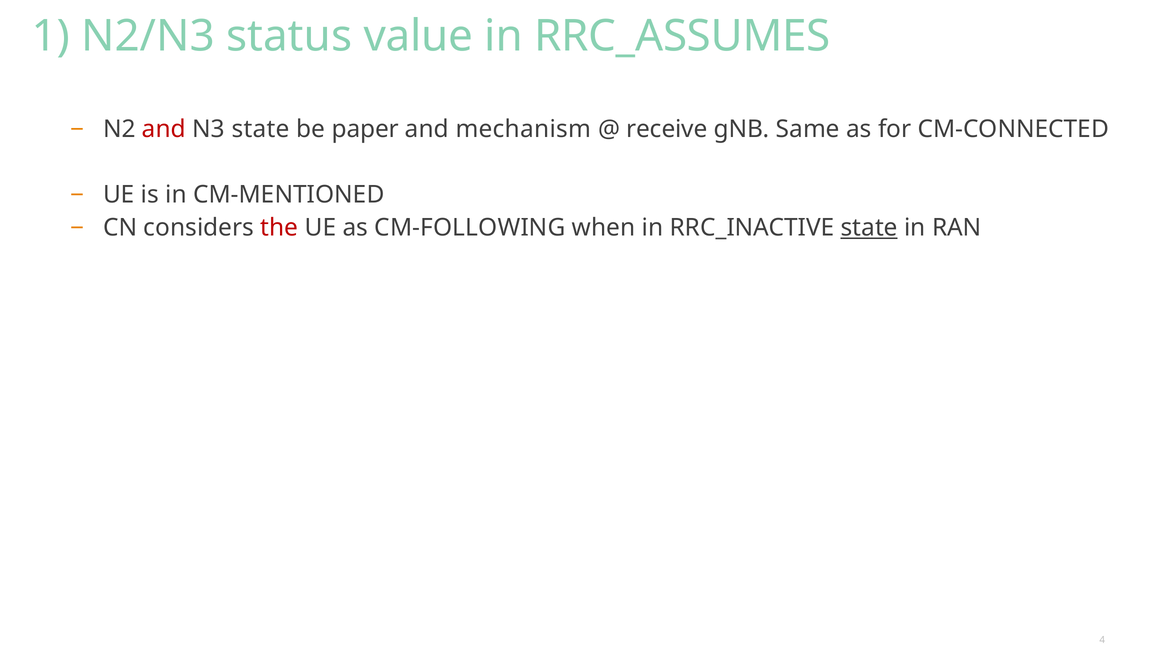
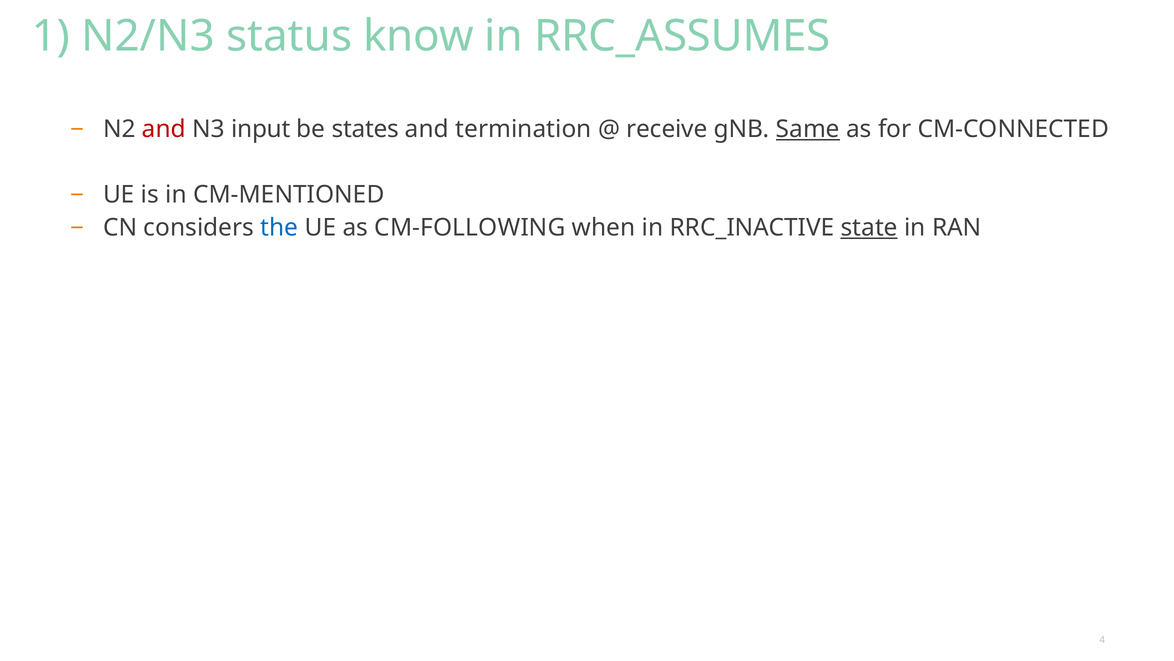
value: value -> know (419, 36)
N3 state: state -> input (261, 129)
paper: paper -> states (365, 129)
mechanism: mechanism -> termination (523, 129)
Same underline: none -> present (808, 129)
the colour: red -> blue (279, 227)
